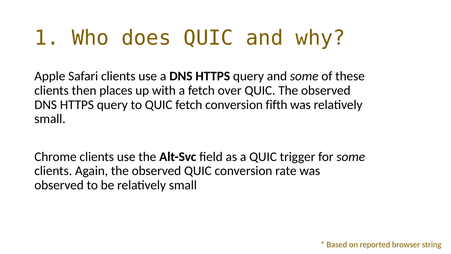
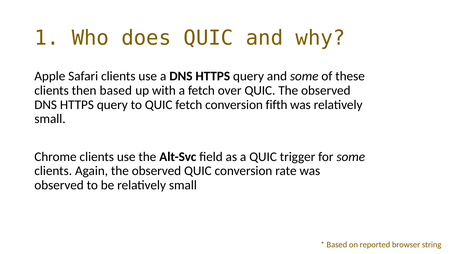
then places: places -> based (116, 90)
